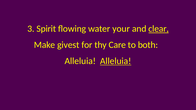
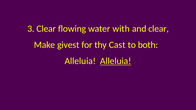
3 Spirit: Spirit -> Clear (46, 29)
your: your -> with (121, 29)
clear underline: present -> none (159, 29)
Care: Care -> Cast (117, 45)
